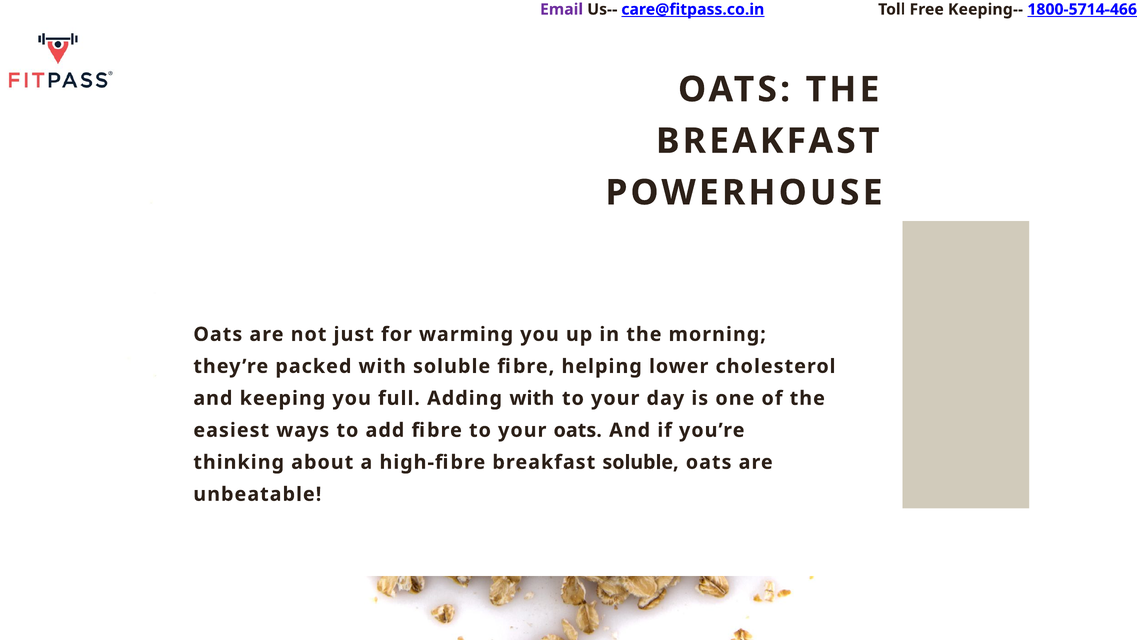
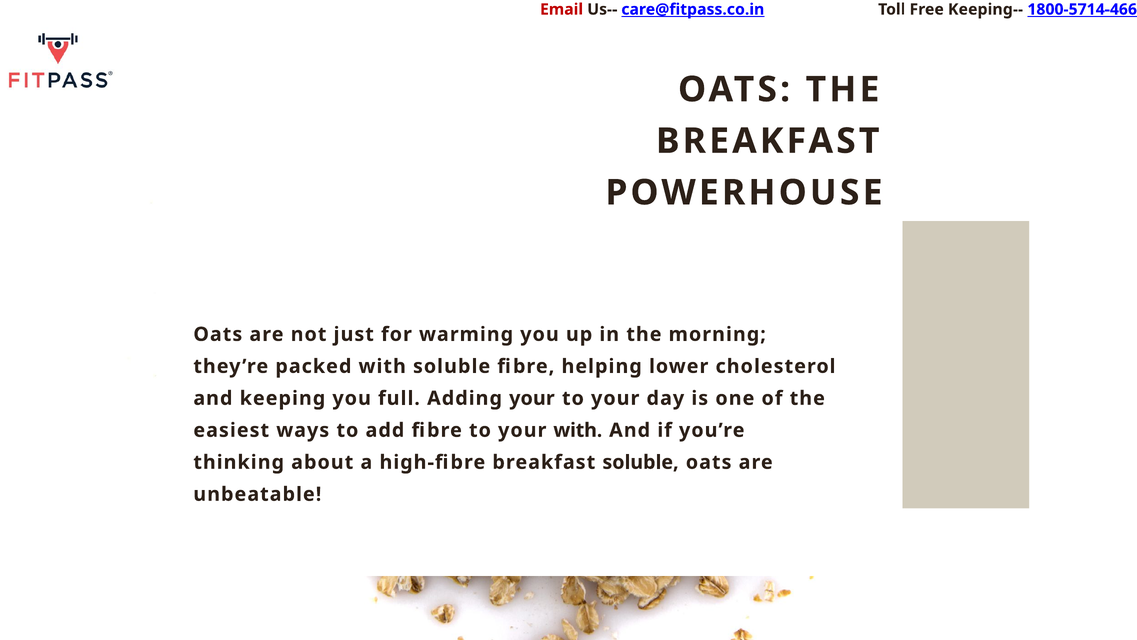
Email colour: purple -> red (562, 9)
Adding with: with -> your (532, 398)
your oats: oats -> with (578, 430)
